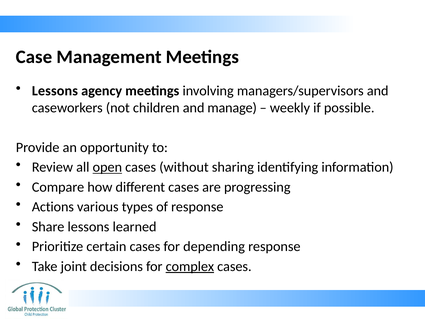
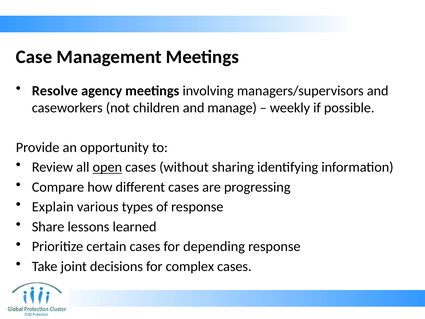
Lessons: Lessons -> Resolve (55, 91)
Actions: Actions -> Explain (53, 207)
complex underline: present -> none (190, 266)
